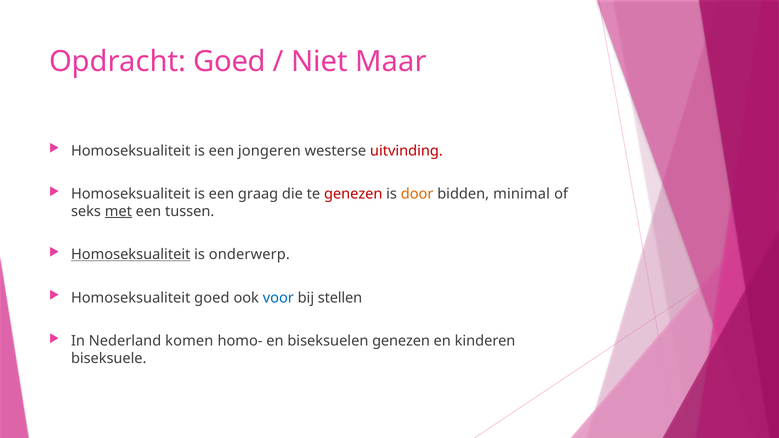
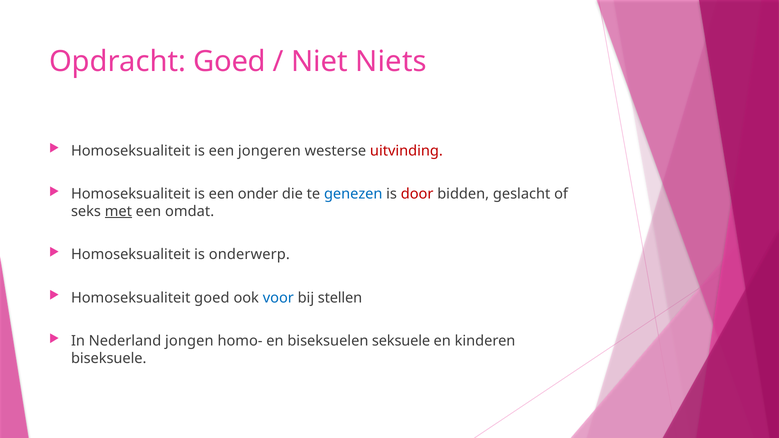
Maar: Maar -> Niets (391, 61)
graag: graag -> onder (258, 194)
genezen colour: red -> blue (353, 194)
door colour: orange -> red (417, 194)
minimal: minimal -> geslacht (522, 194)
tussen: tussen -> omdat (190, 211)
Homoseksualiteit underline: present -> none (131, 255)
komen: komen -> jongen (189, 341)
biseksuelen genezen: genezen -> seksuele (401, 341)
